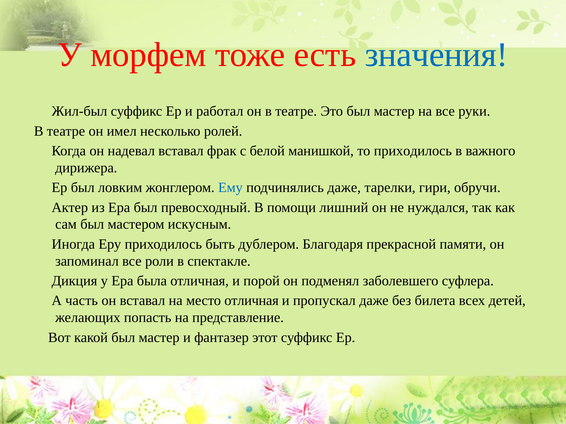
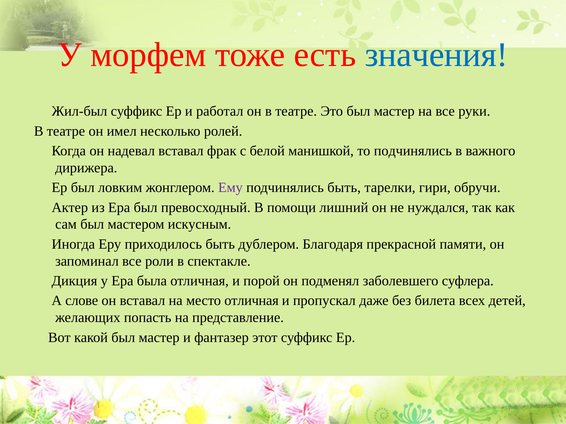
то приходилось: приходилось -> подчинялись (413, 151)
Ему colour: blue -> purple (230, 188)
подчинялись даже: даже -> быть (344, 188)
часть: часть -> слове (82, 301)
